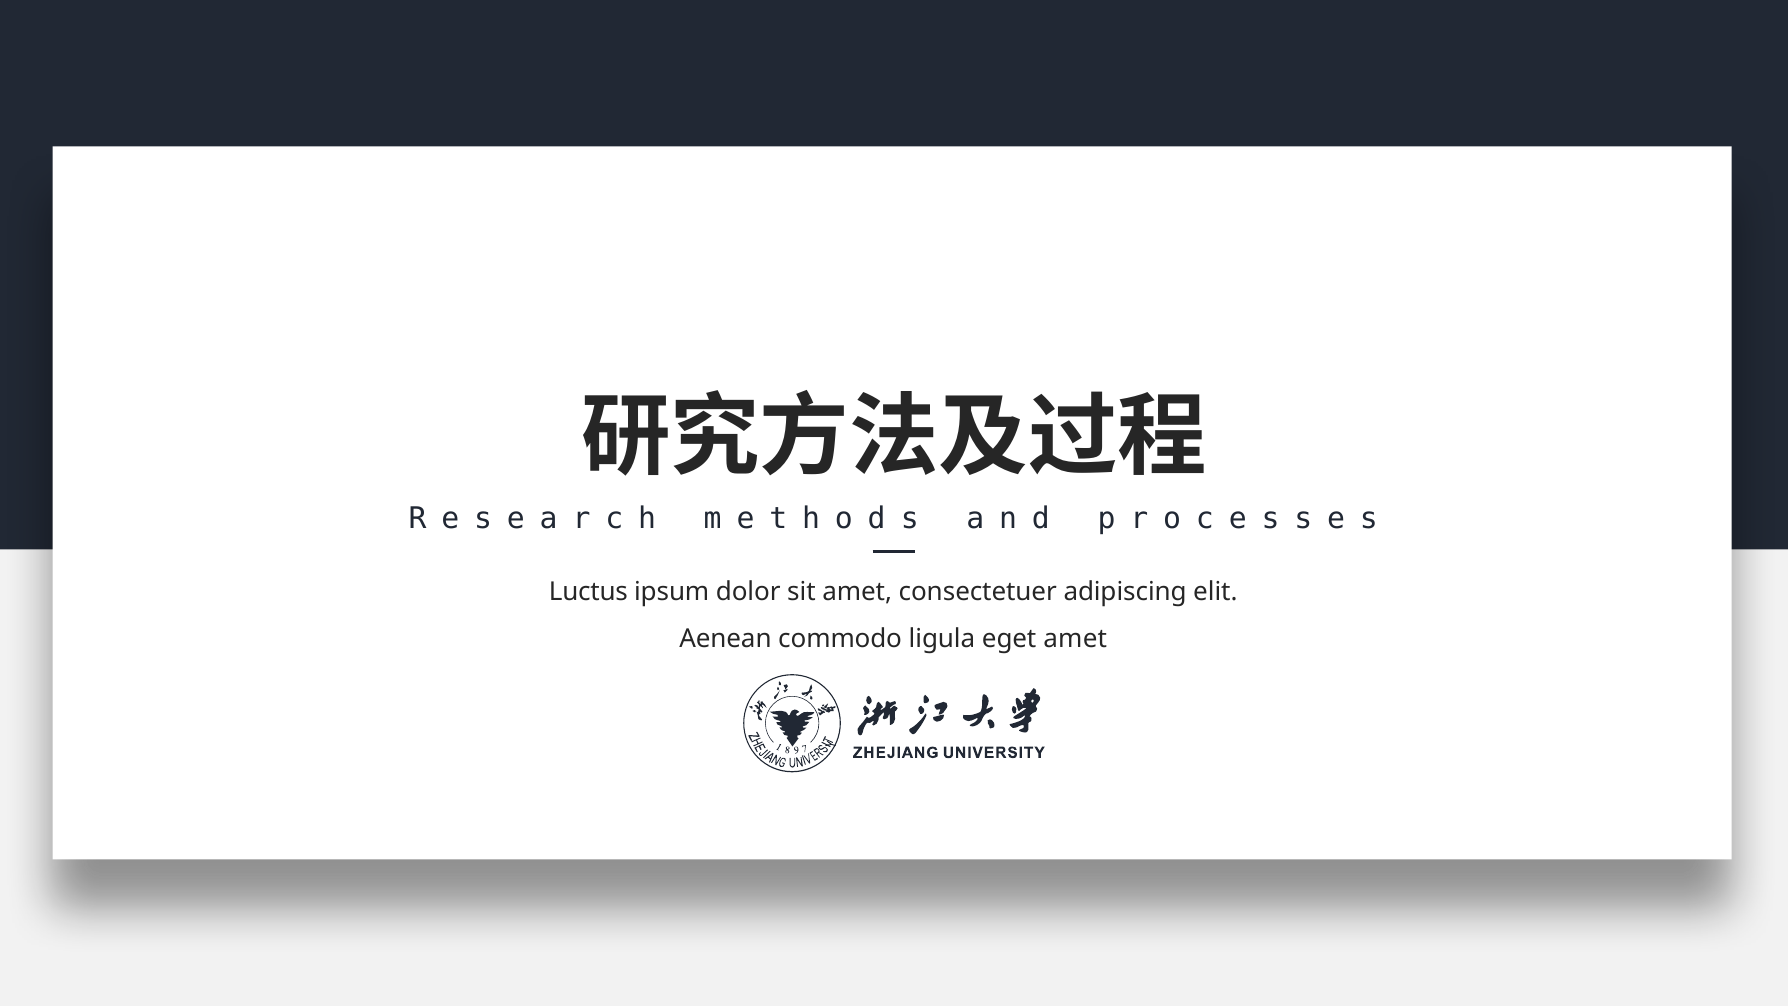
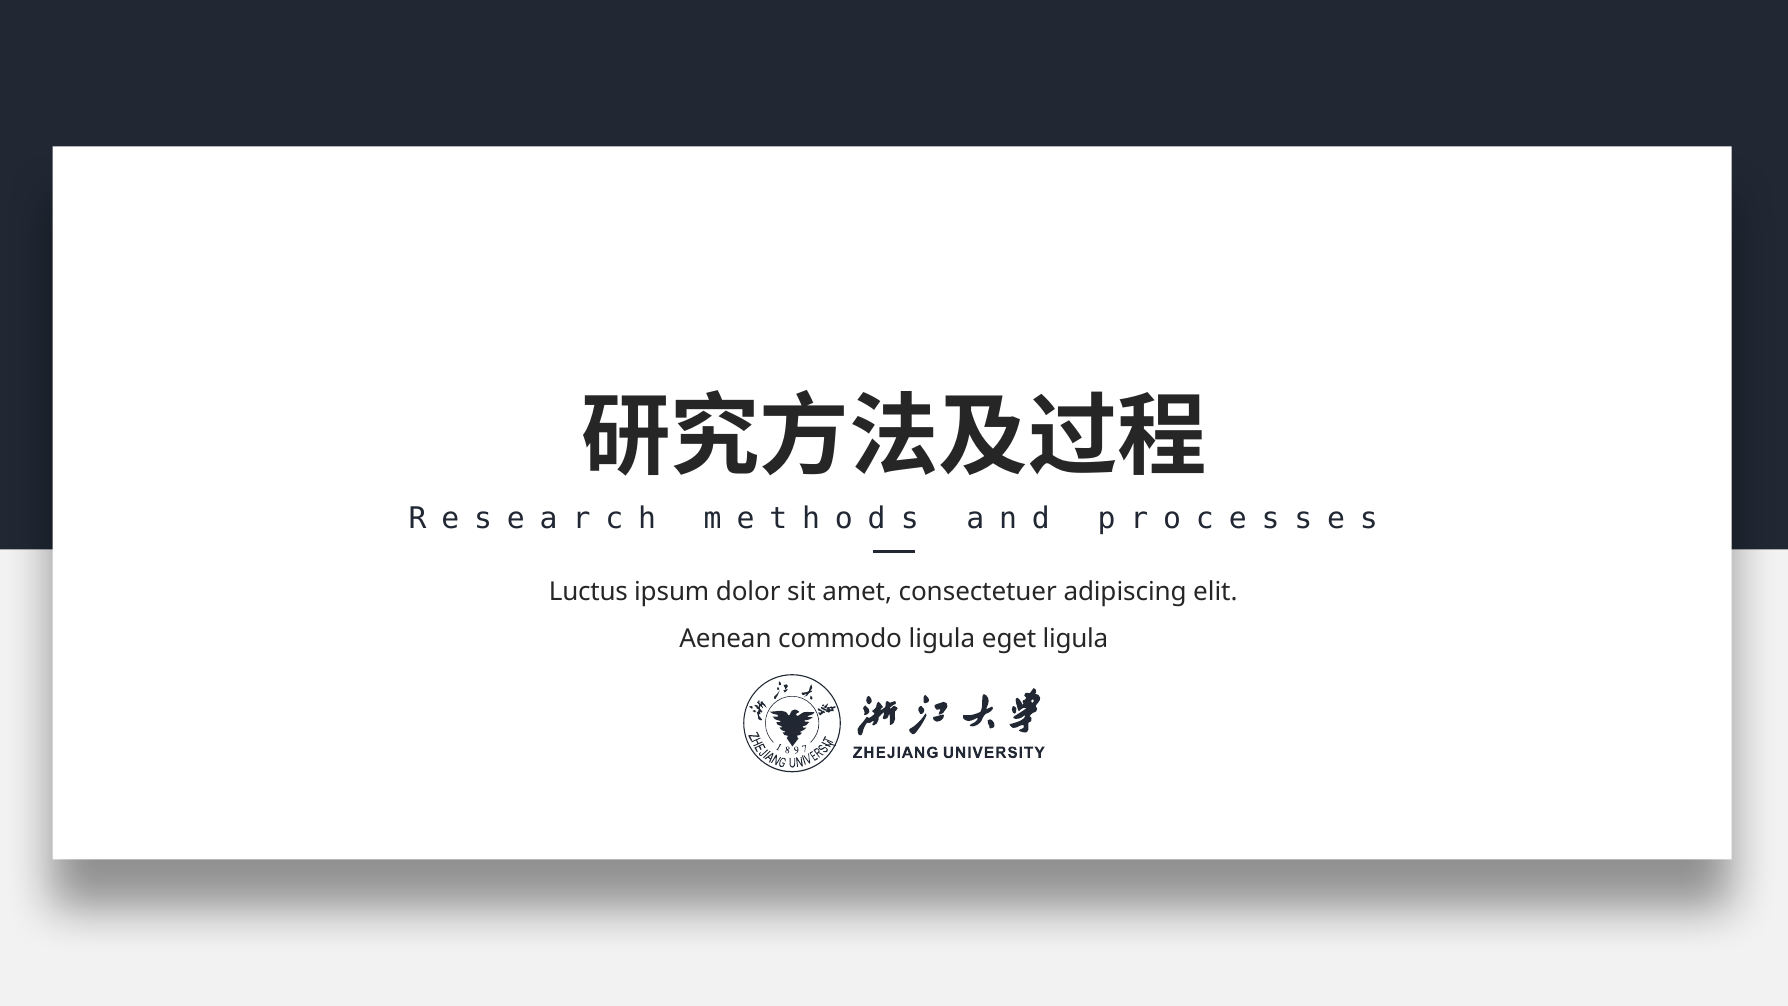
eget amet: amet -> ligula (1075, 639)
